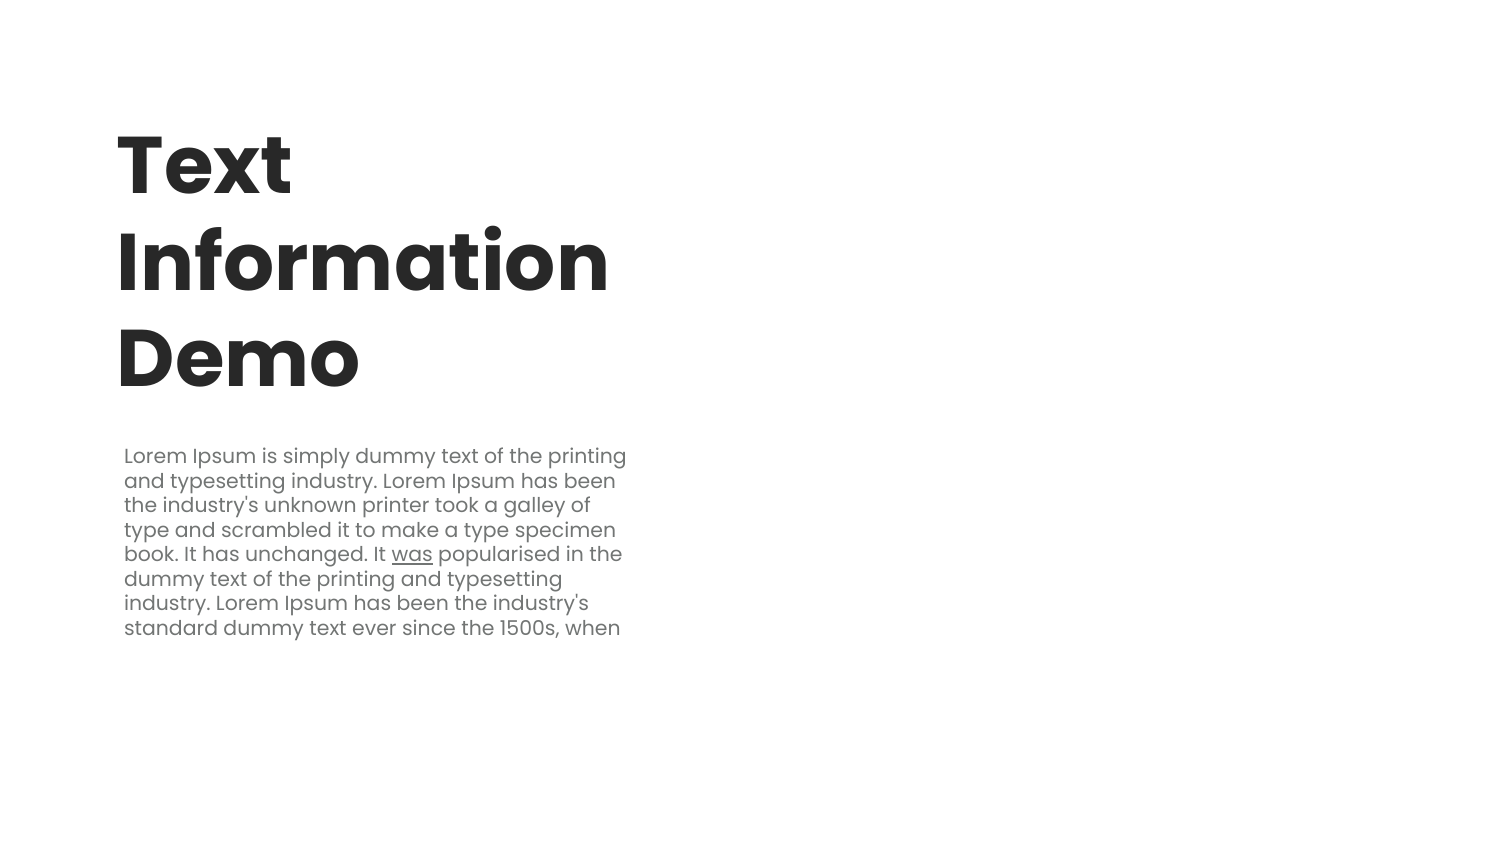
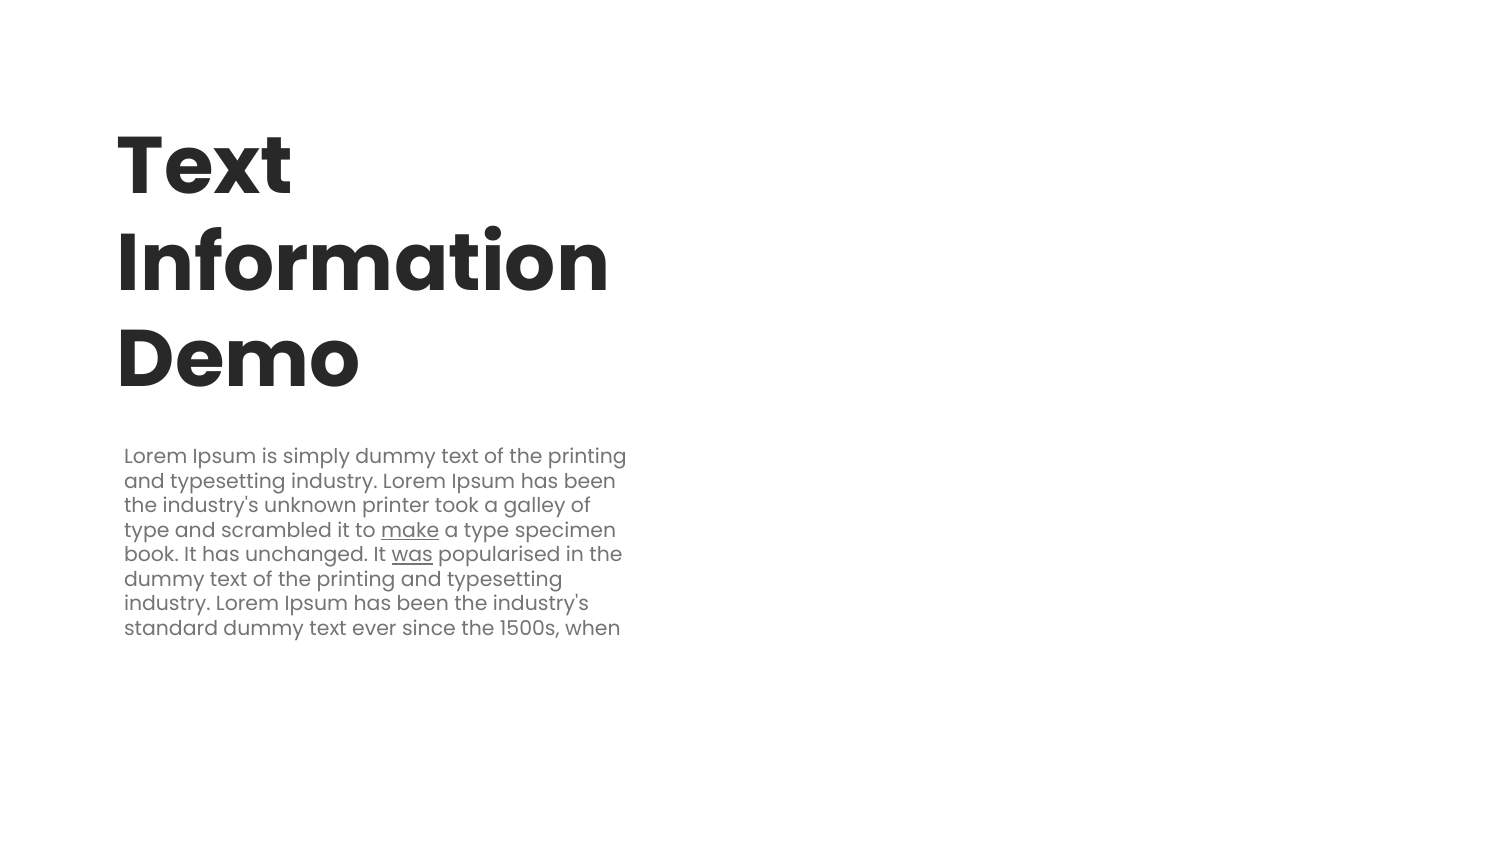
make underline: none -> present (410, 531)
